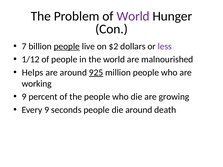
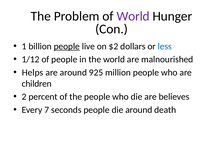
7: 7 -> 1 (24, 46)
less colour: purple -> blue (165, 46)
925 underline: present -> none (96, 73)
working: working -> children (37, 84)
9: 9 -> 2 (24, 97)
growing: growing -> believes (174, 97)
Every 9: 9 -> 7 (47, 110)
